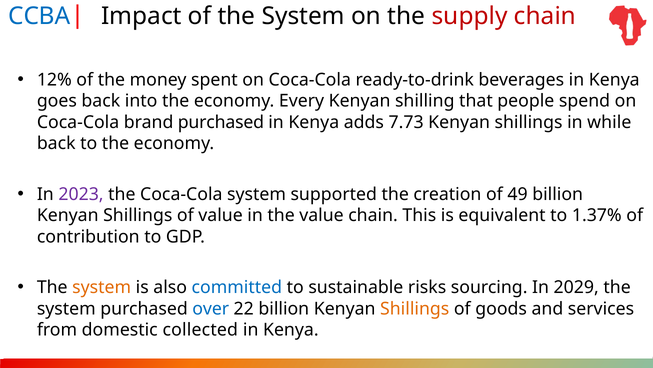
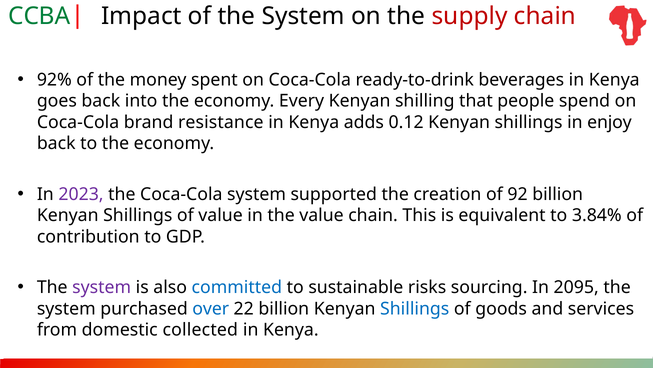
CCBA colour: blue -> green (39, 16)
12%: 12% -> 92% (54, 80)
brand purchased: purchased -> resistance (221, 122)
7.73: 7.73 -> 0.12 (406, 122)
while: while -> enjoy (609, 122)
49: 49 -> 92 (518, 194)
1.37%: 1.37% -> 3.84% (597, 215)
system colour: orange -> purple (102, 287)
2029: 2029 -> 2095 (576, 287)
Shillings colour: orange -> blue (415, 308)
